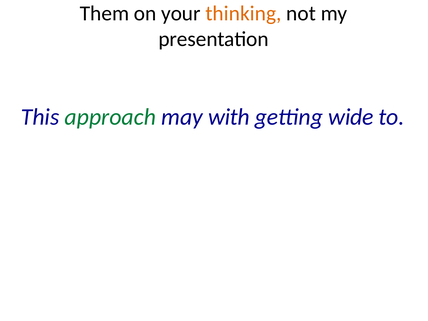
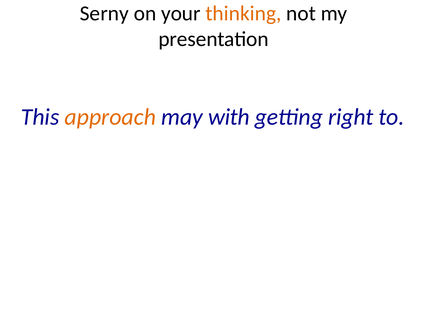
Them: Them -> Serny (104, 13)
approach colour: green -> orange (110, 117)
wide: wide -> right (351, 117)
